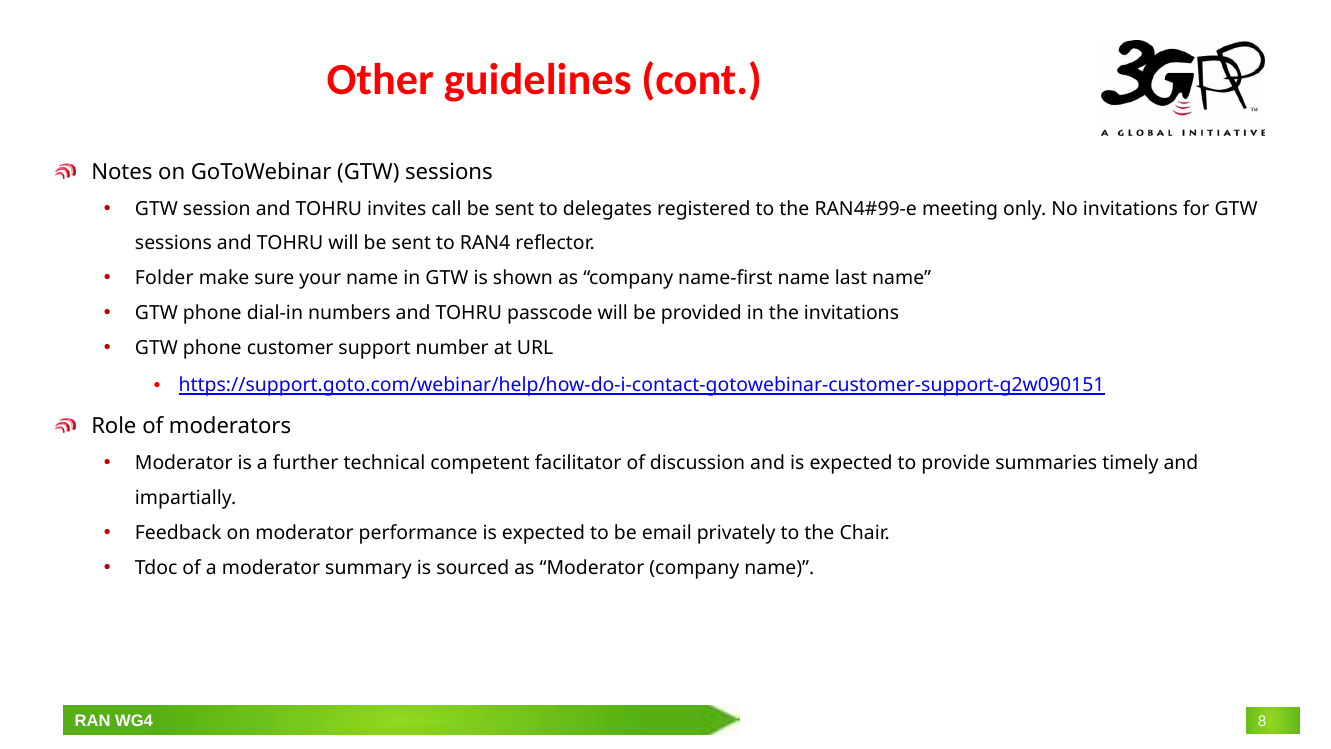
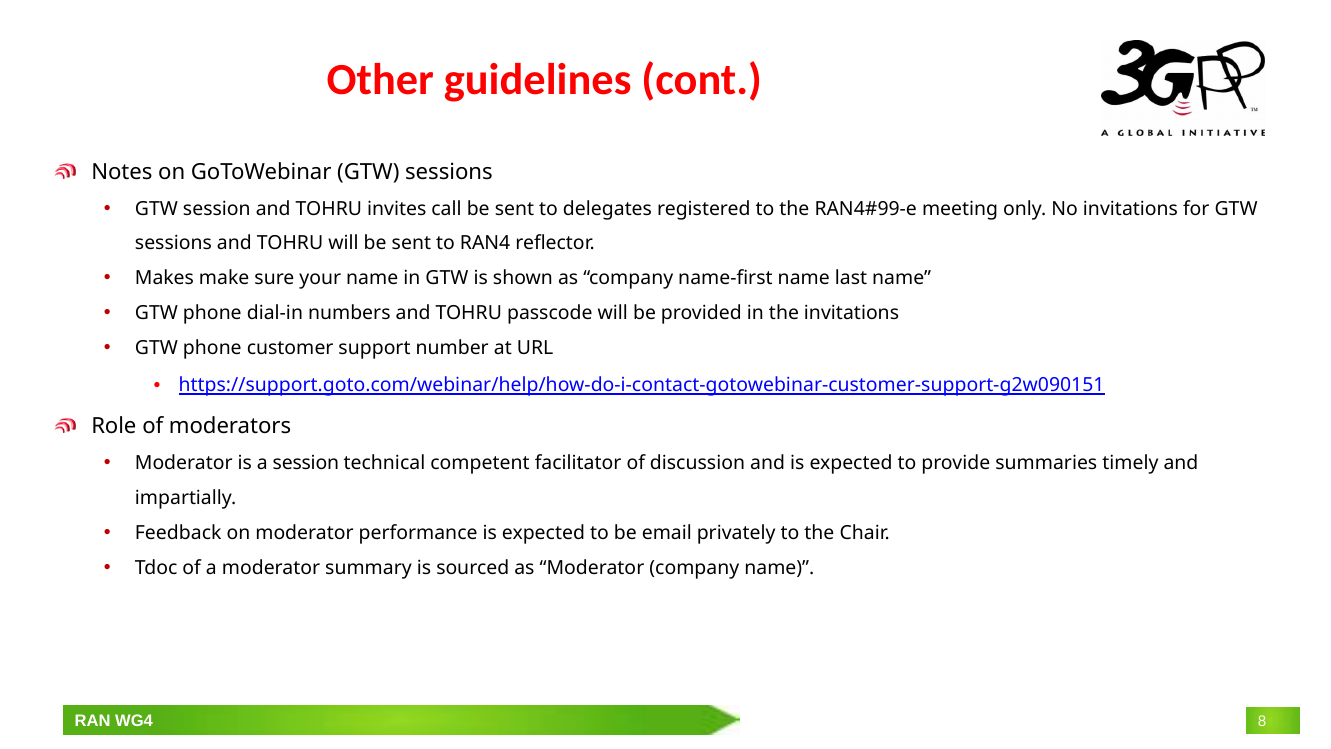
Folder: Folder -> Makes (164, 278)
a further: further -> session (306, 463)
